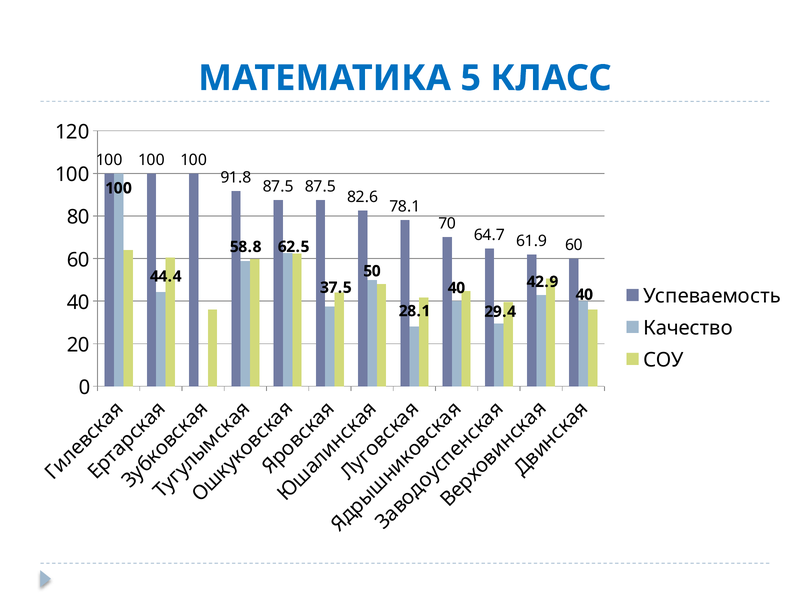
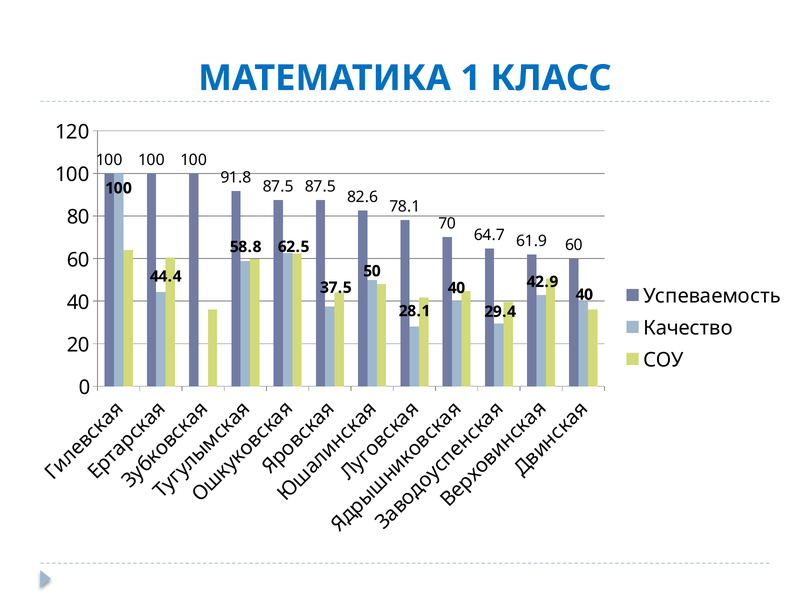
5: 5 -> 1 (471, 78)
